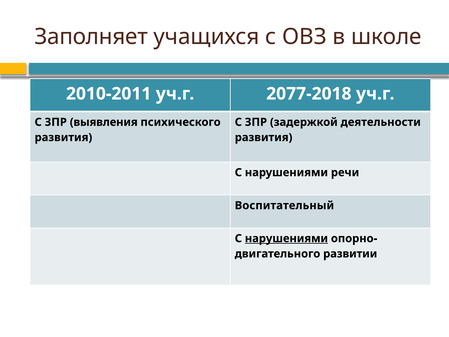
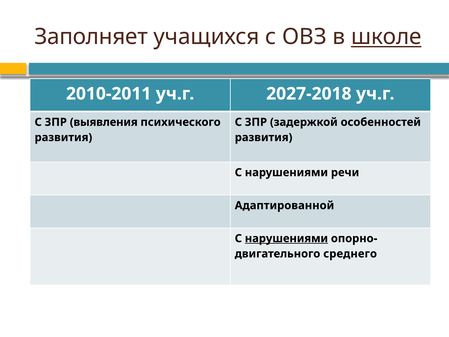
школе underline: none -> present (386, 37)
2077-2018: 2077-2018 -> 2027-2018 (309, 94)
деятельности: деятельности -> особенностей (381, 122)
Воспитательный: Воспитательный -> Адаптированной (284, 205)
развитии: развитии -> среднего (350, 254)
